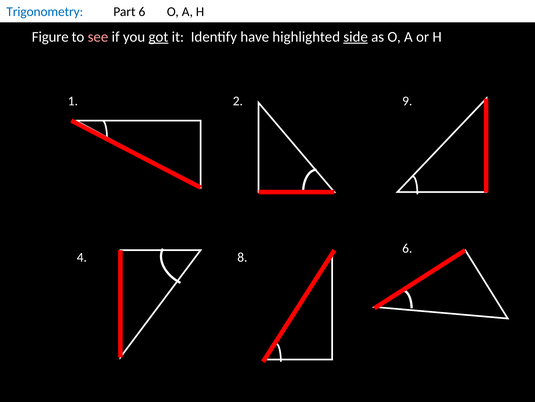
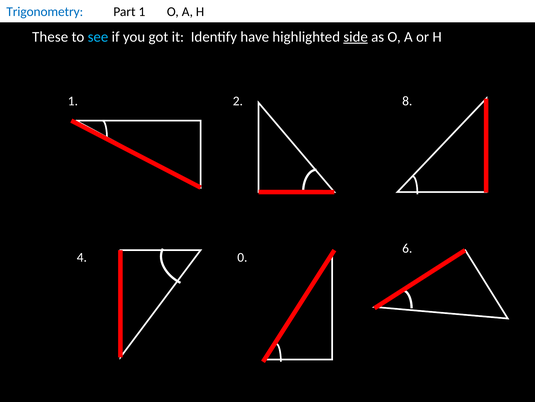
Part 6: 6 -> 1 (142, 12)
Figure: Figure -> These (50, 37)
see colour: pink -> light blue (98, 37)
got underline: present -> none (158, 37)
9: 9 -> 8 (407, 101)
8: 8 -> 0 (242, 257)
